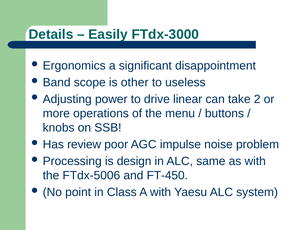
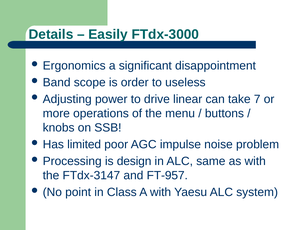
other: other -> order (135, 83)
2: 2 -> 7 (257, 99)
review: review -> limited (84, 145)
FTdx-5006: FTdx-5006 -> FTdx-3147 (91, 176)
FT-450: FT-450 -> FT-957 (167, 176)
